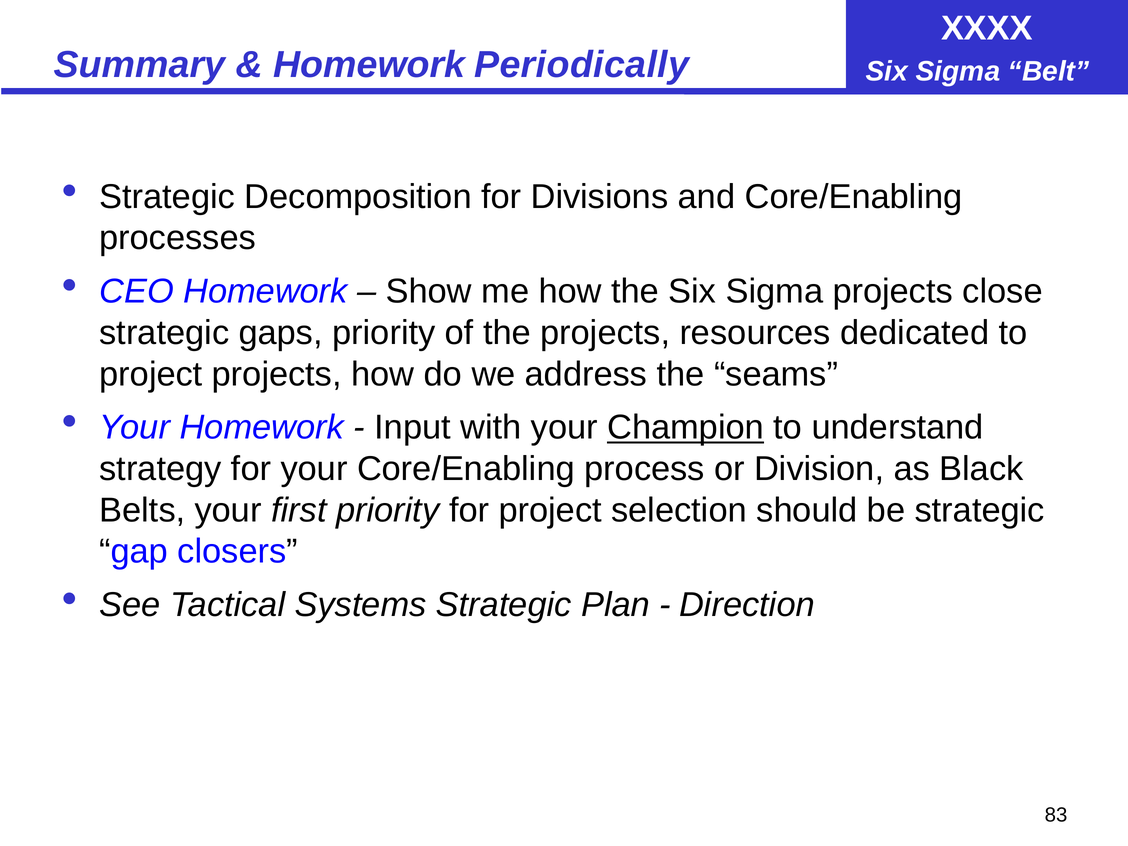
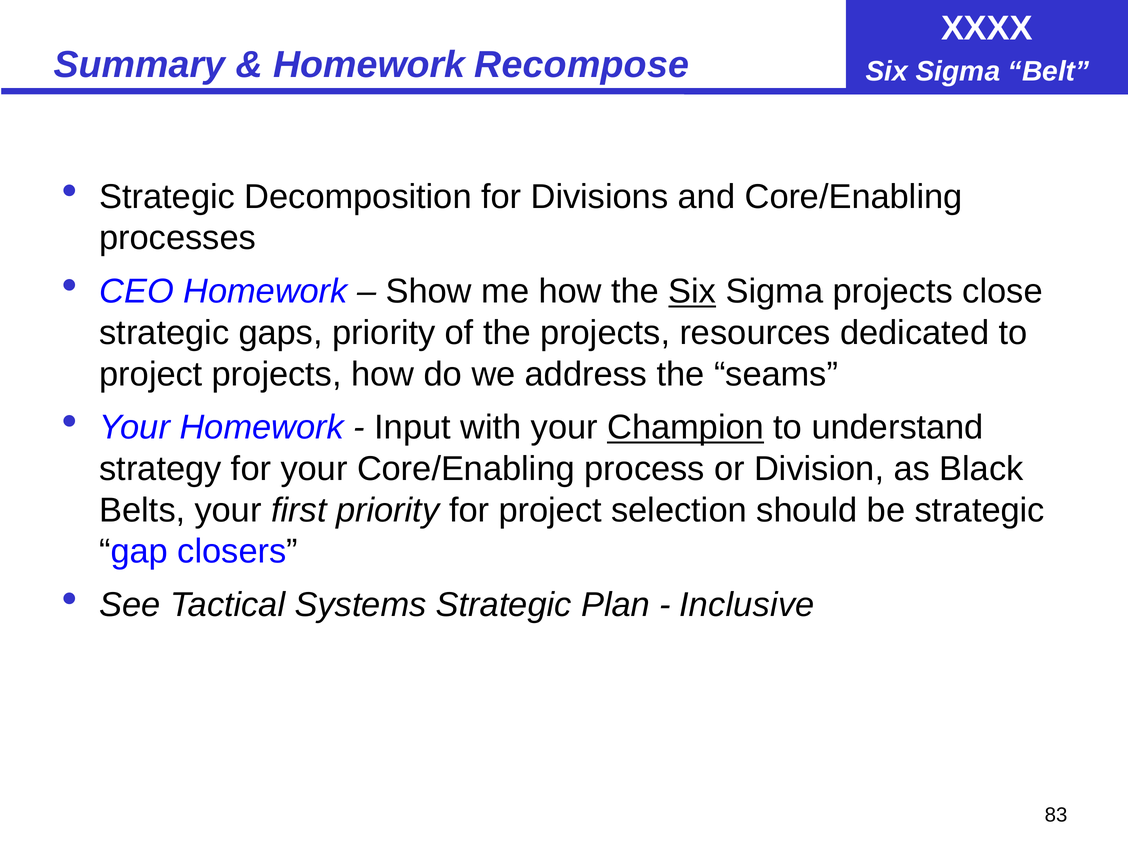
Periodically: Periodically -> Recompose (582, 65)
Six underline: none -> present (692, 292)
Direction: Direction -> Inclusive (747, 605)
